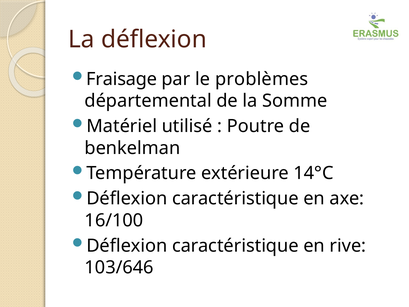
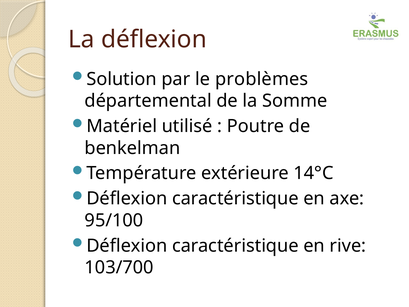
Fraisage: Fraisage -> Solution (122, 79)
16/100: 16/100 -> 95/100 (114, 220)
103/646: 103/646 -> 103/700 (119, 267)
